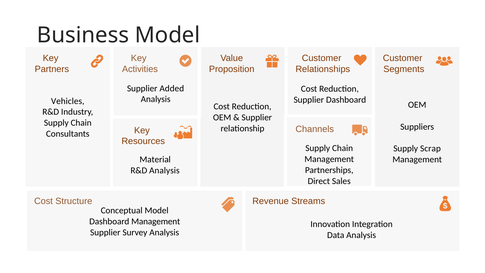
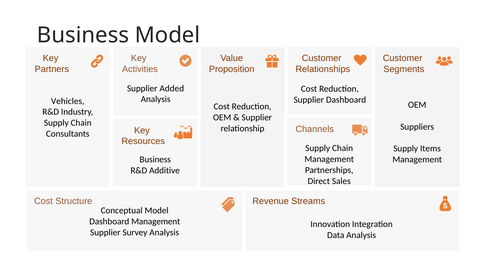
Scrap: Scrap -> Items (430, 149)
Material: Material -> Business (155, 160)
R&D Analysis: Analysis -> Additive (164, 171)
